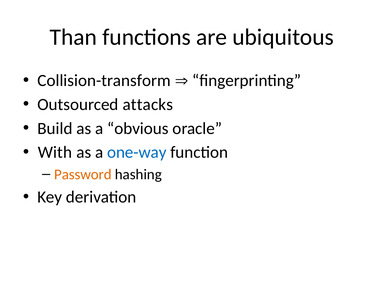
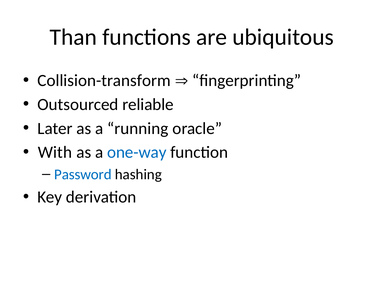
attacks: attacks -> reliable (148, 104)
Build: Build -> Later (55, 128)
obvious: obvious -> running (138, 128)
Password colour: orange -> blue (83, 174)
